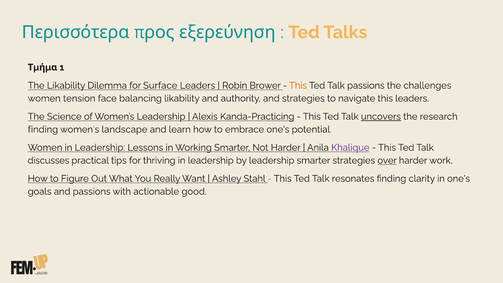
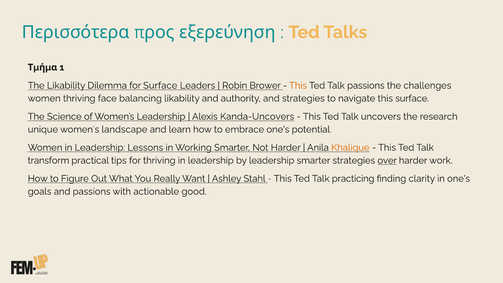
women tension: tension -> thriving (79, 98)
this leaders: leaders -> surface (412, 98)
Kanda-Practicing: Kanda-Practicing -> Kanda-Uncovers (257, 117)
uncovers underline: present -> none (381, 117)
finding: finding -> unique (43, 129)
Khalique colour: purple -> orange (350, 148)
discusses: discusses -> transform (48, 160)
resonates: resonates -> practicing (353, 179)
